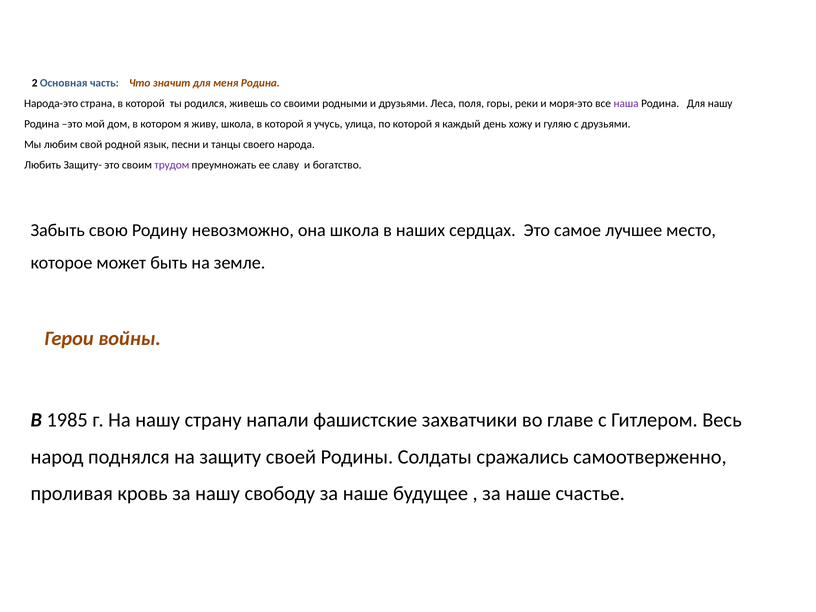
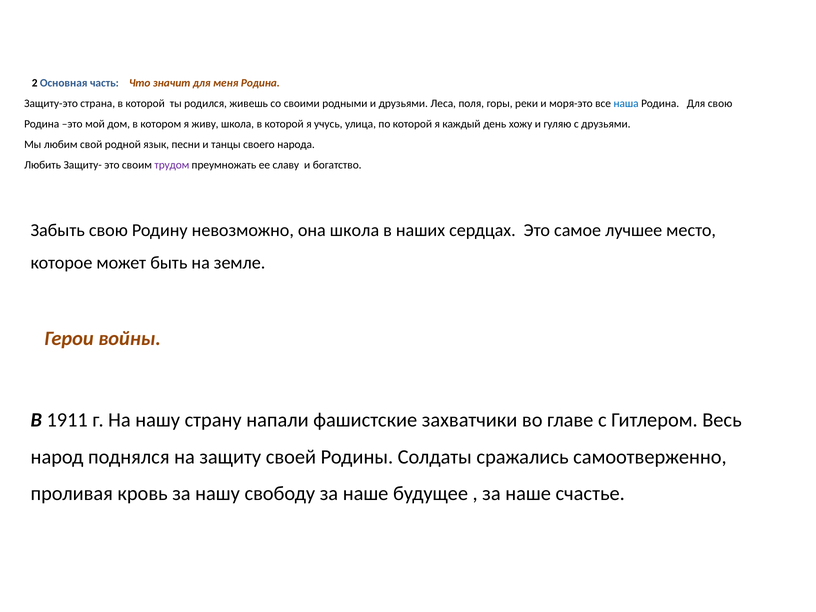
Народа-это: Народа-это -> Защиту-это (51, 104)
наша colour: purple -> blue (626, 104)
Для нашу: нашу -> свою (720, 104)
1985: 1985 -> 1911 (67, 420)
